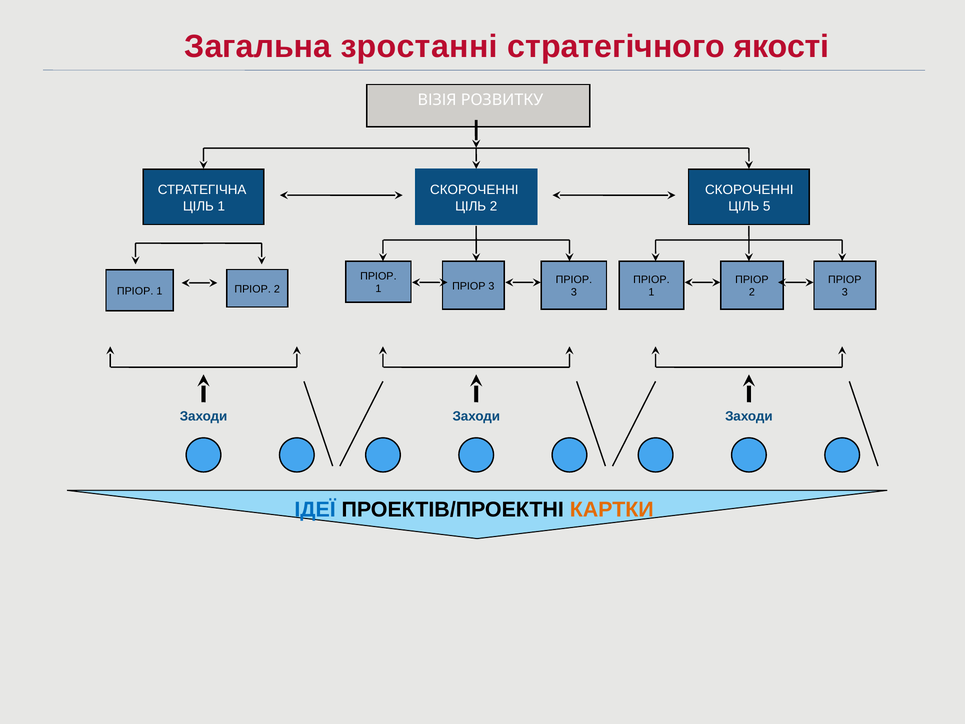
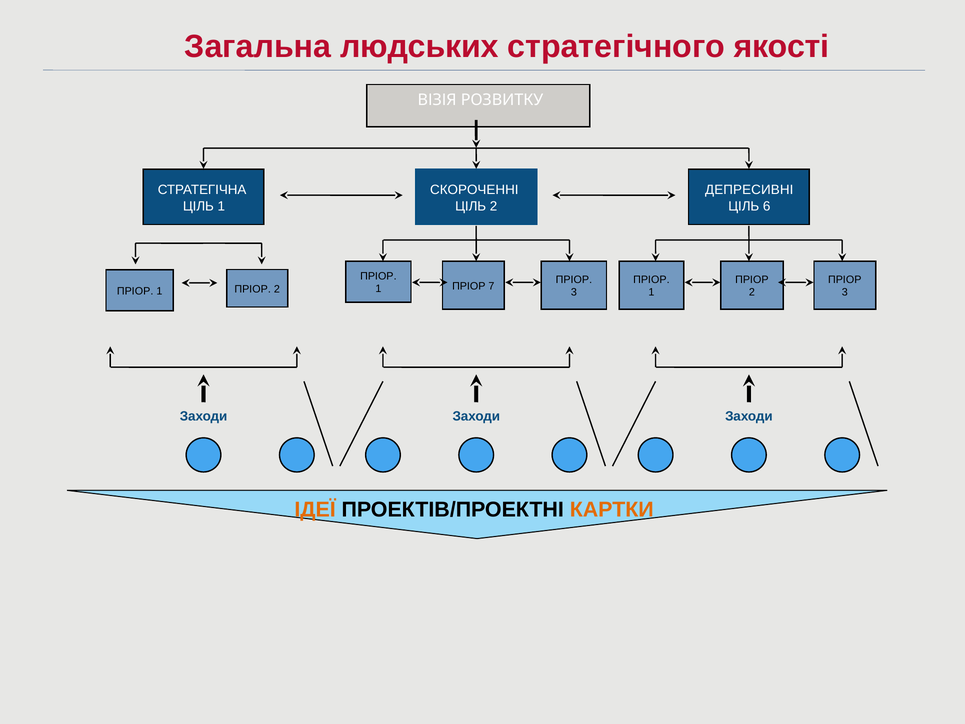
зростанні: зростанні -> людських (419, 47)
СКОРОЧЕННІ: СКОРОЧЕННІ -> ДЕПРЕСИВНІ (749, 190)
5: 5 -> 6 (767, 206)
1 ПРІОР 3: 3 -> 7 (491, 286)
ІДЕЇ colour: blue -> orange (315, 509)
